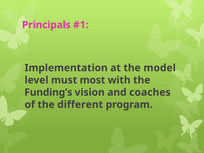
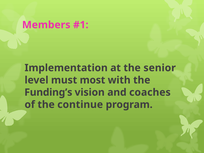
Principals: Principals -> Members (46, 25)
model: model -> senior (160, 68)
different: different -> continue (80, 105)
